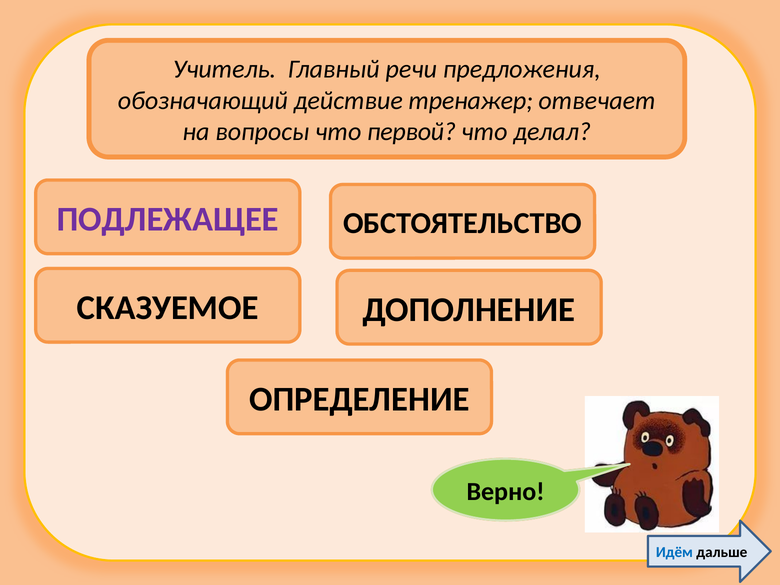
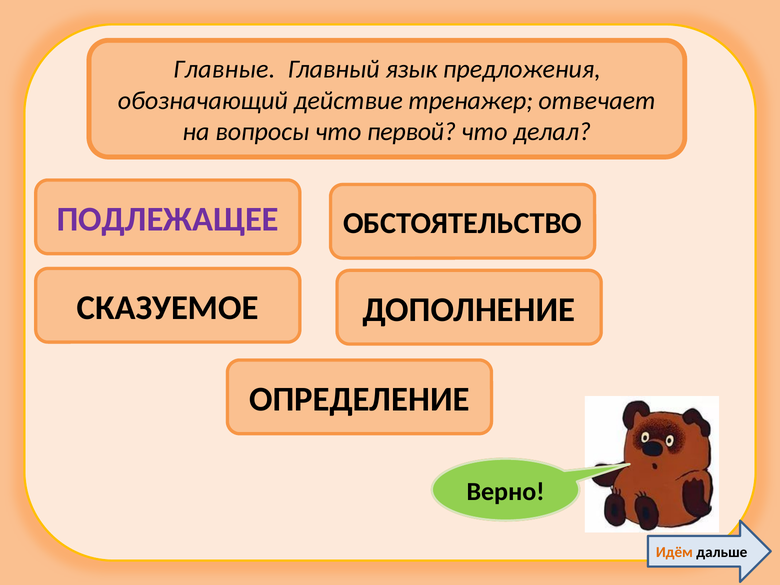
Учитель: Учитель -> Главные (224, 69)
речи: речи -> язык (411, 69)
Идём colour: blue -> orange (674, 552)
